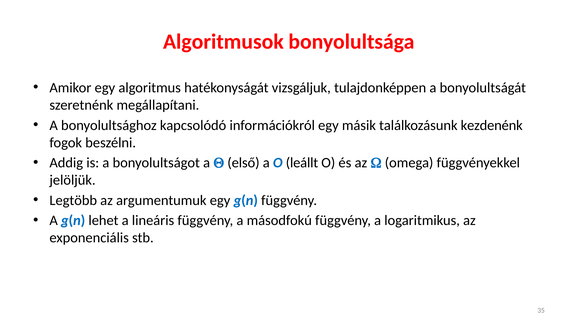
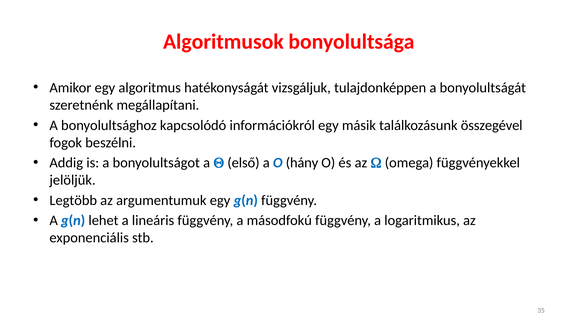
kezdenénk: kezdenénk -> összegével (492, 125)
leállt: leállt -> hány (302, 163)
